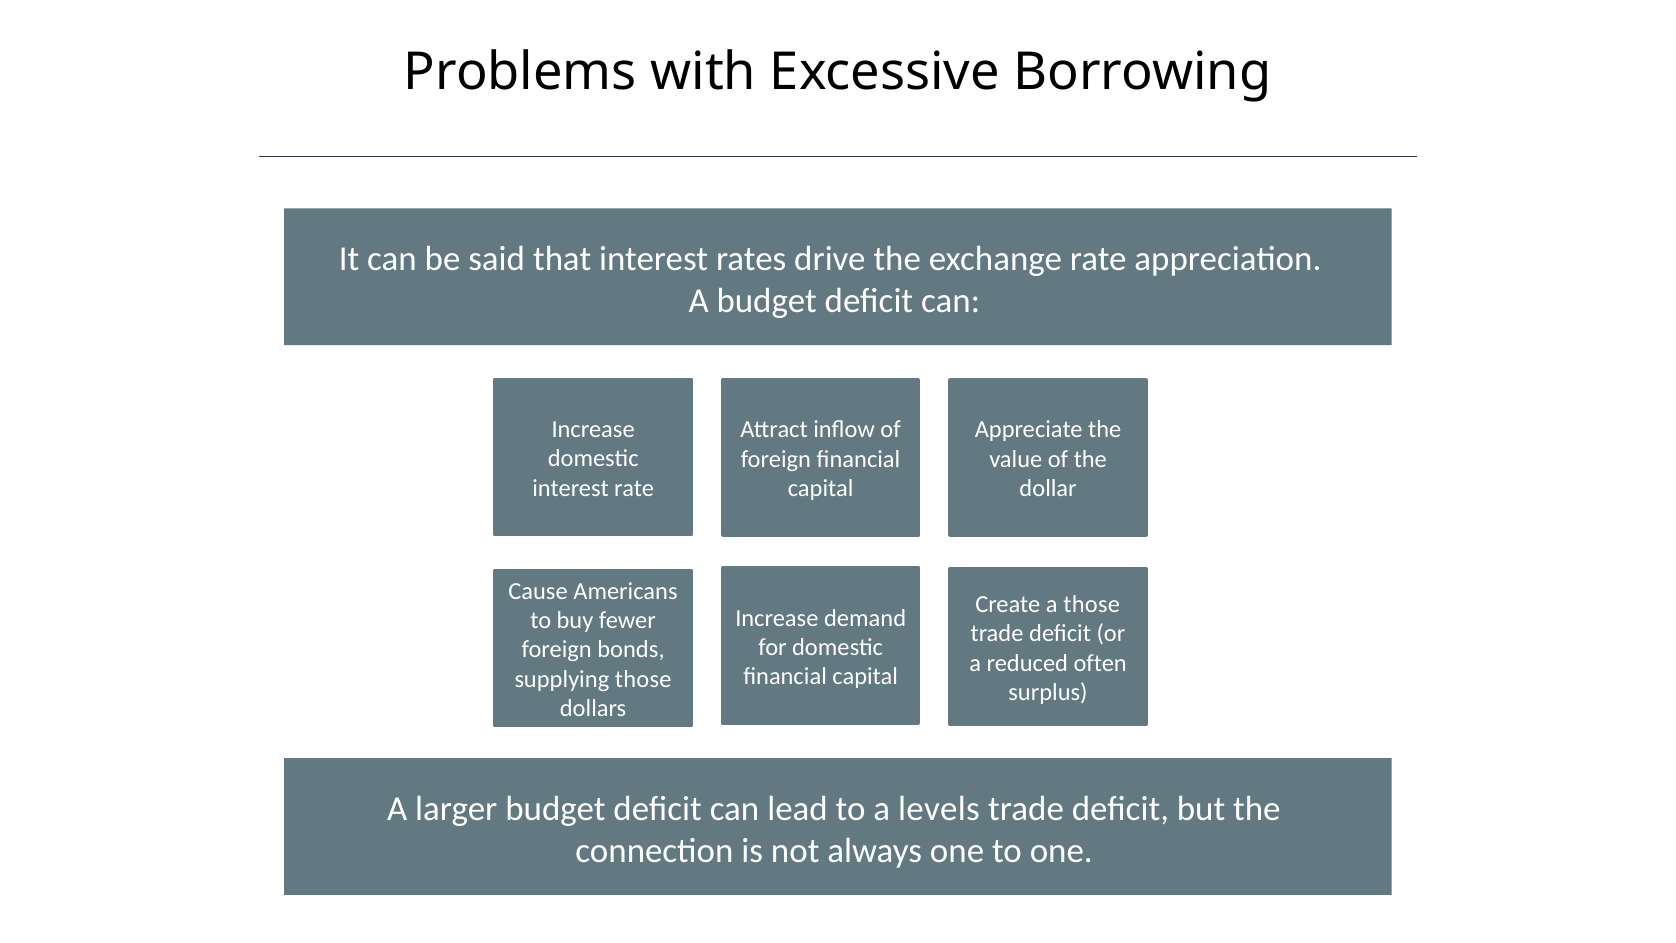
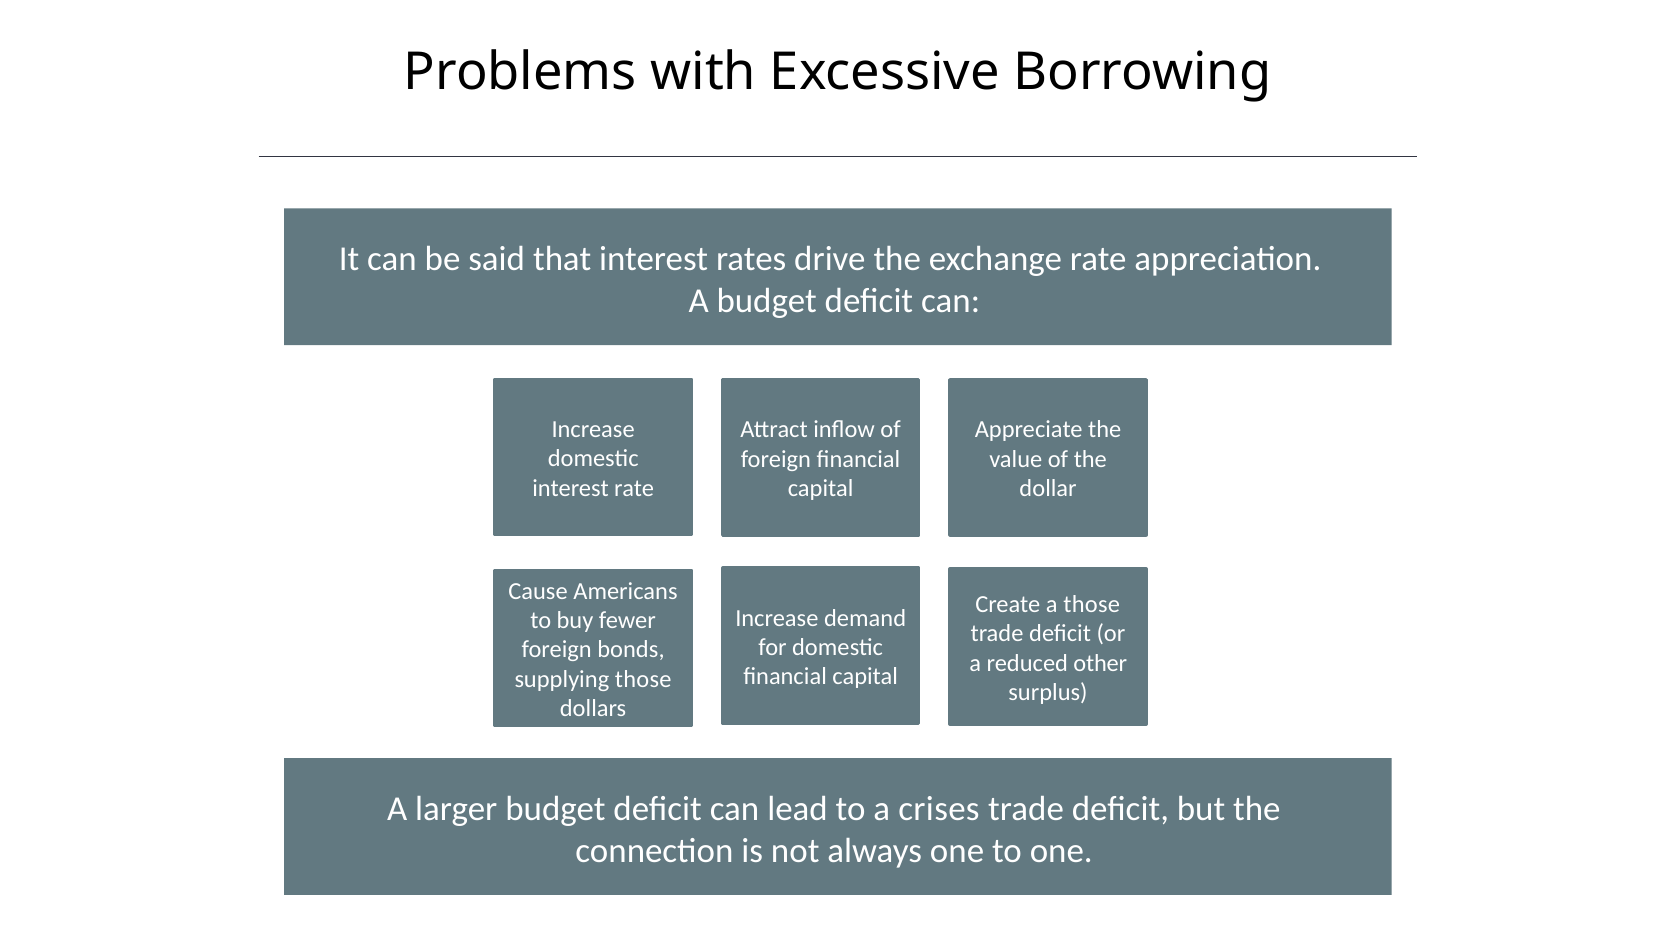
often: often -> other (1100, 663)
levels: levels -> crises (939, 809)
